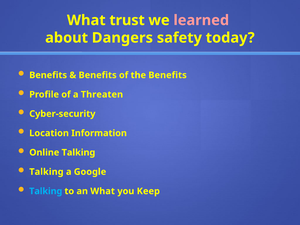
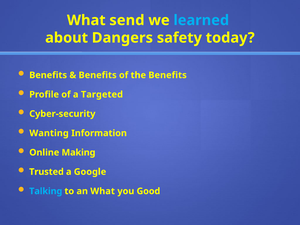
trust: trust -> send (127, 20)
learned colour: pink -> light blue (201, 20)
Threaten: Threaten -> Targeted (102, 94)
Location: Location -> Wanting (49, 133)
Online Talking: Talking -> Making (78, 152)
Talking: Talking -> Trusted (46, 172)
Keep: Keep -> Good (148, 191)
